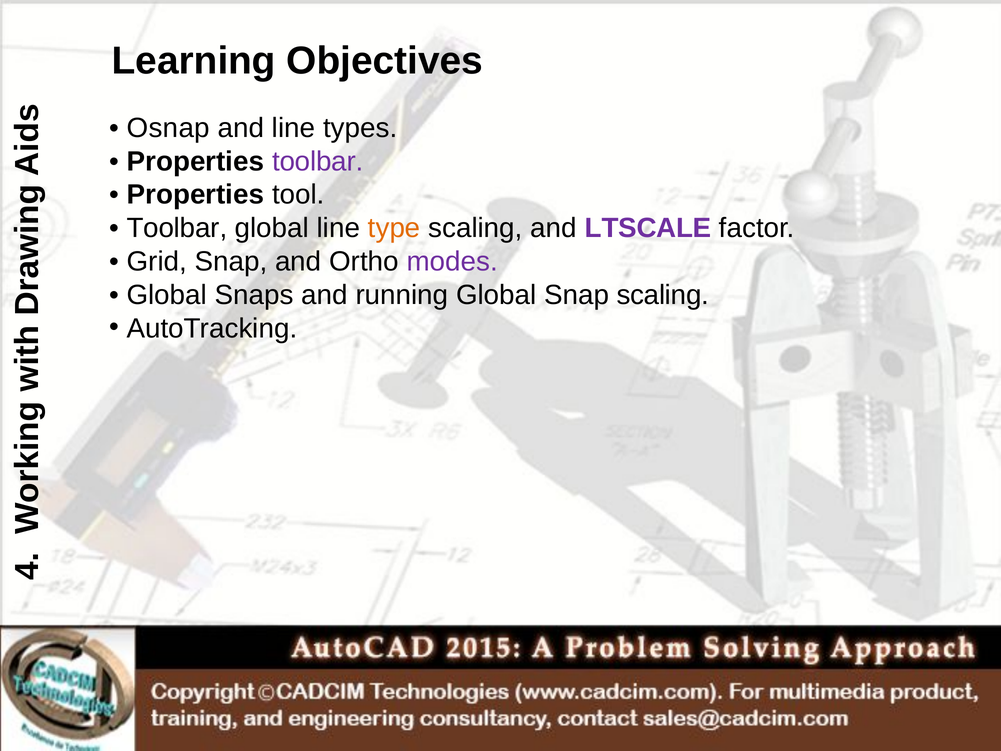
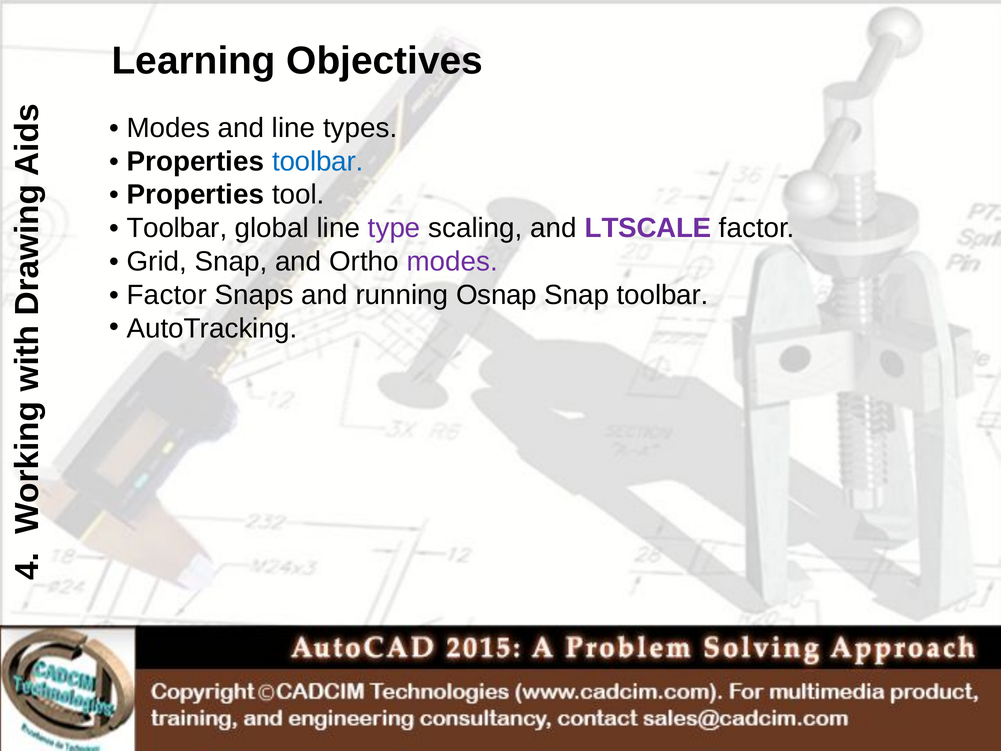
Osnap: Osnap -> Modes (168, 128)
toolbar colour: purple -> blue (318, 161)
type colour: orange -> purple (394, 228)
Global: Global -> Factor (167, 295)
running Global: Global -> Osnap (496, 295)
Snap scaling: scaling -> toolbar (663, 295)
